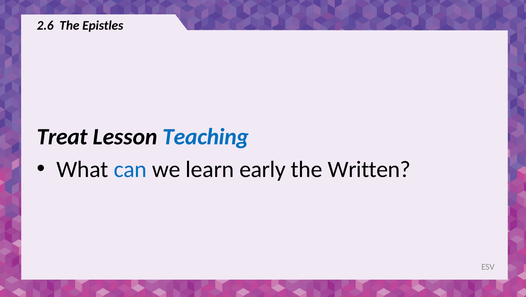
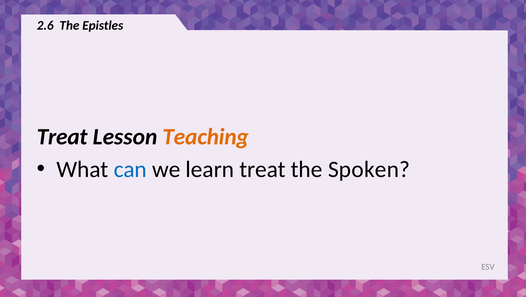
Teaching colour: blue -> orange (206, 137)
learn early: early -> treat (263, 169)
Written: Written -> Spoken (369, 169)
